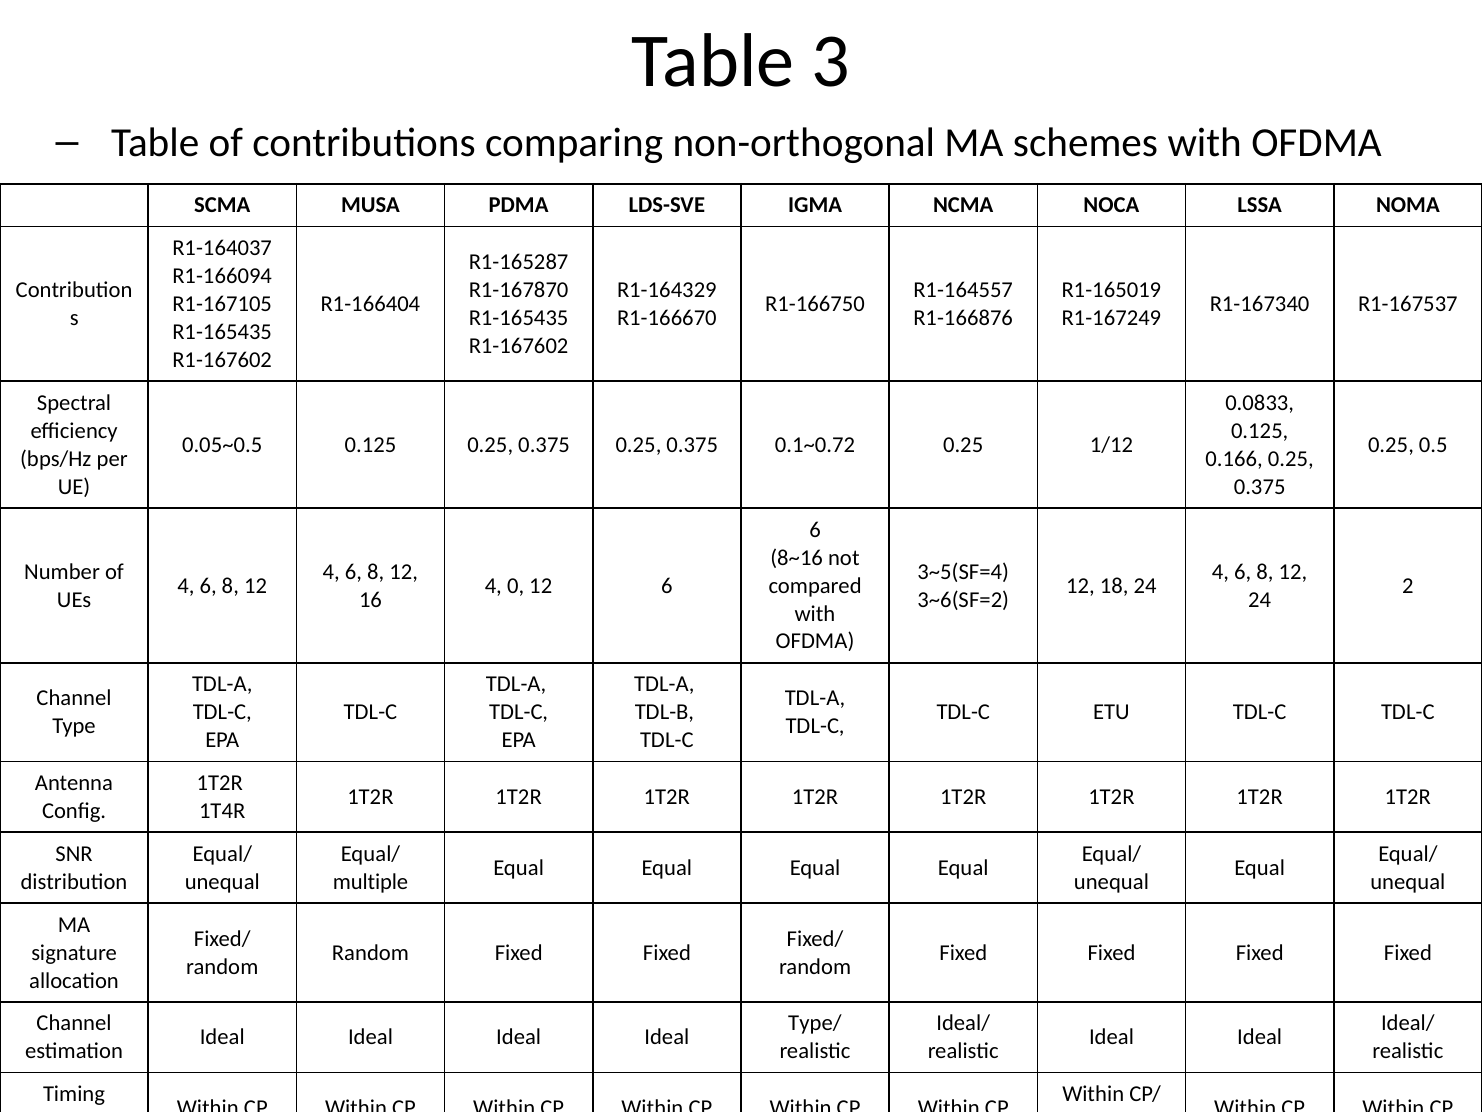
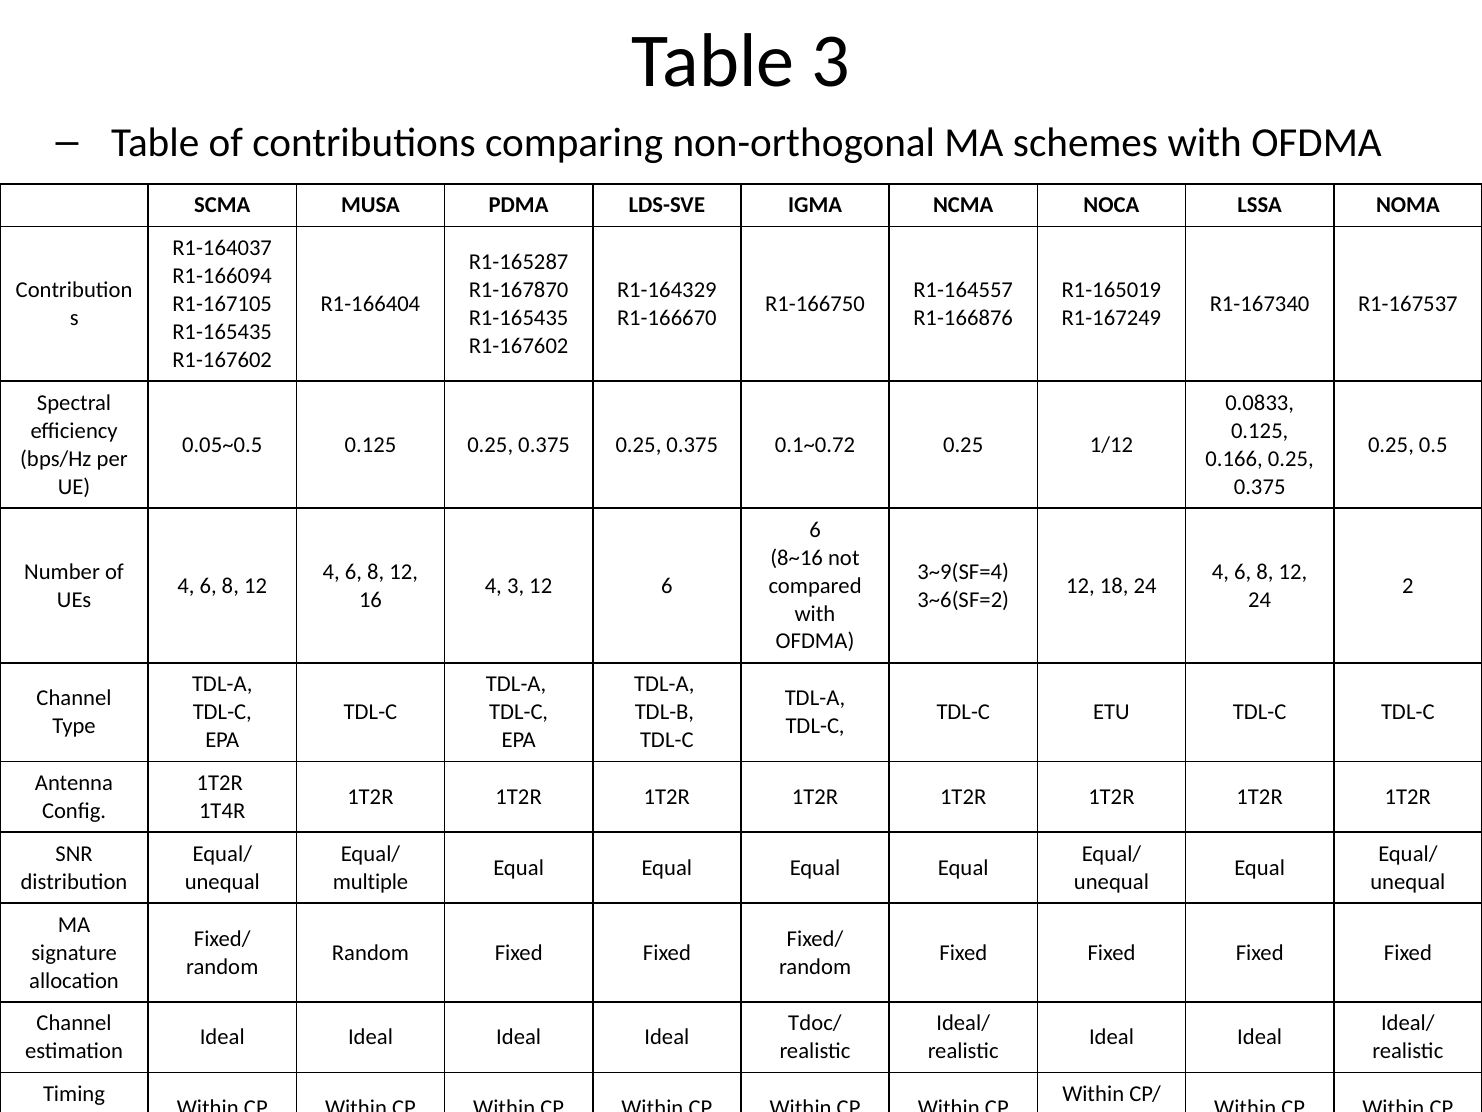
3~5(SF=4: 3~5(SF=4 -> 3~9(SF=4 (963, 571)
4 0: 0 -> 3 (516, 585)
Type/: Type/ -> Tdoc/ (815, 1023)
